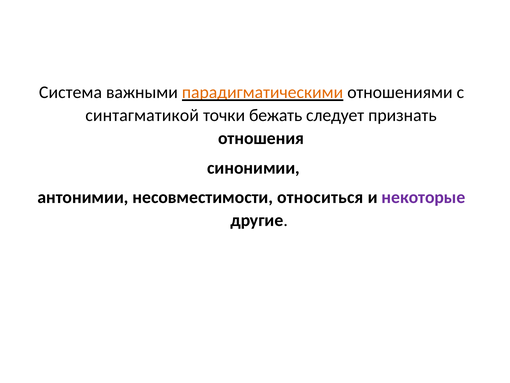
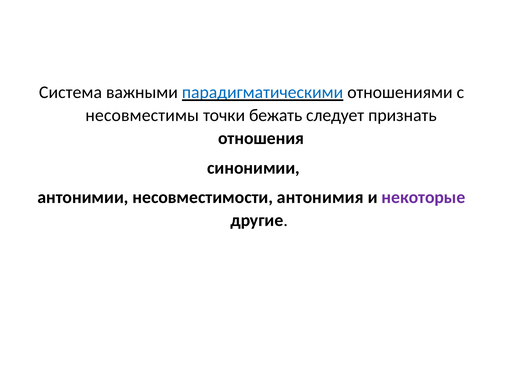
парадигматическими colour: orange -> blue (263, 92)
синтагматикой: синтагматикой -> несовместимы (142, 115)
относиться: относиться -> антонимия (320, 197)
